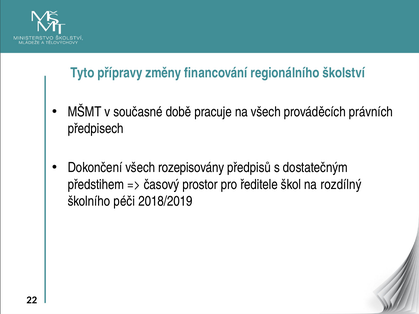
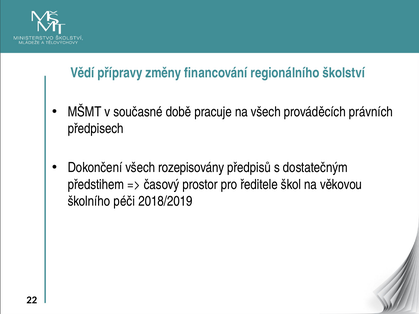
Tyto: Tyto -> Vědí (82, 73)
rozdílný: rozdílný -> věkovou (341, 185)
